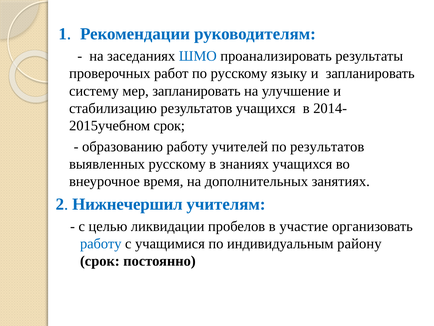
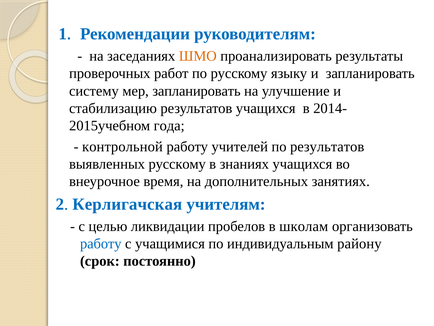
ШМО colour: blue -> orange (198, 56)
срок: срок -> года (169, 126)
образованию: образованию -> контрольной (122, 146)
Нижнечершил: Нижнечершил -> Керлигачская (127, 204)
участие: участие -> школам (304, 226)
